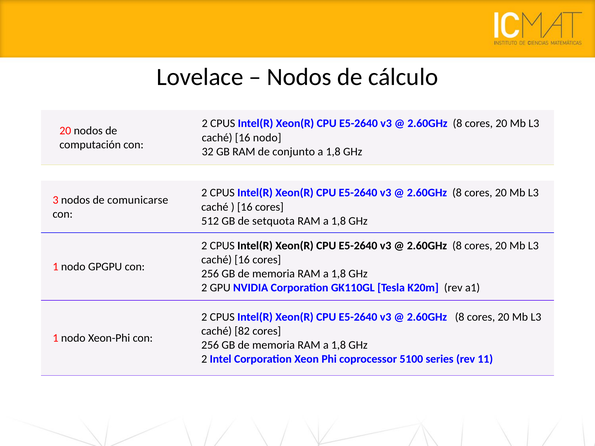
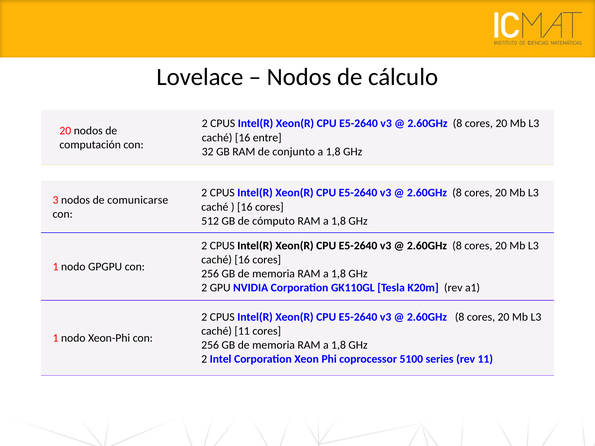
16 nodo: nodo -> entre (267, 138)
setquota: setquota -> cómputo (274, 221)
caché 82: 82 -> 11 (242, 331)
